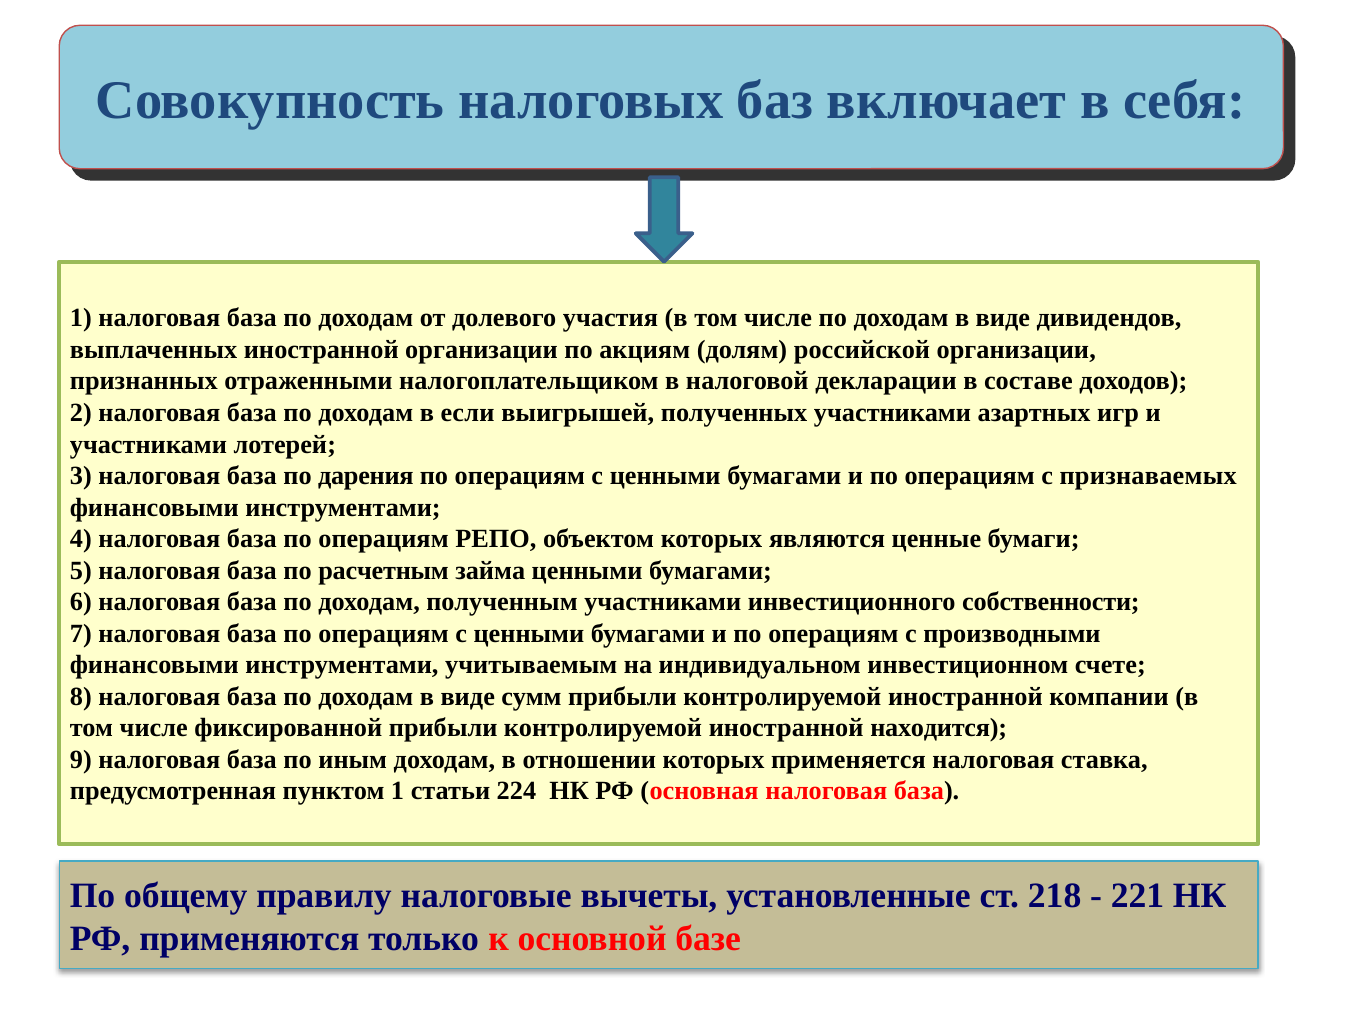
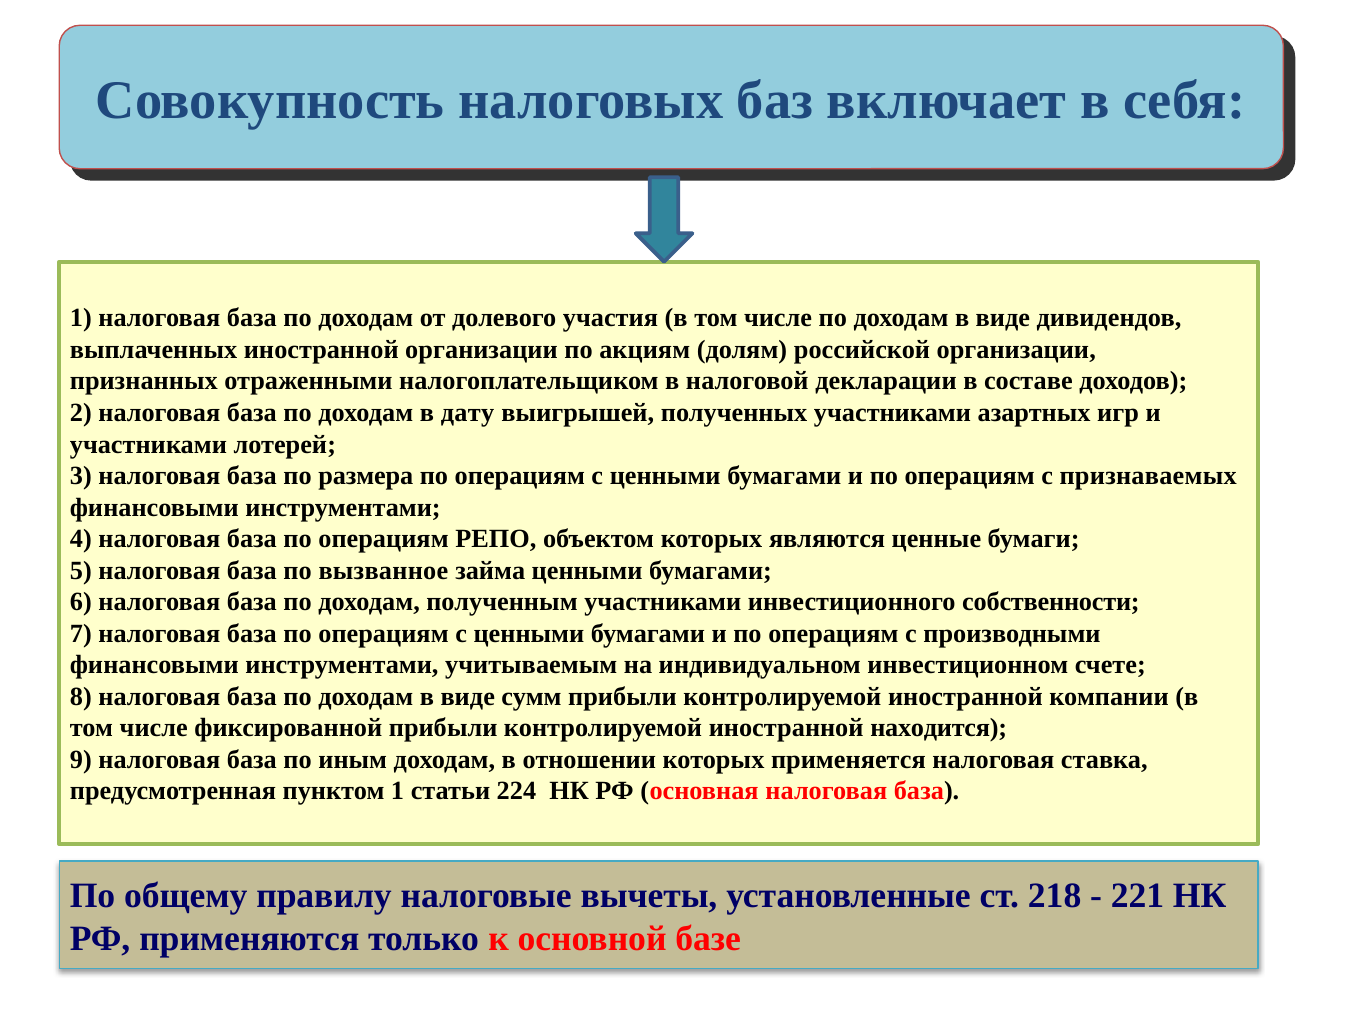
если: если -> дату (468, 413)
дарения: дарения -> размера (366, 476)
расчетным: расчетным -> вызванное (383, 571)
